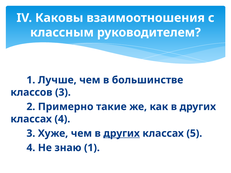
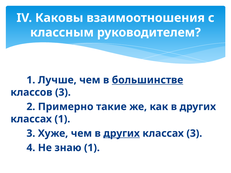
большинстве underline: none -> present (148, 80)
классах 4: 4 -> 1 (62, 119)
классах 5: 5 -> 3 (194, 134)
